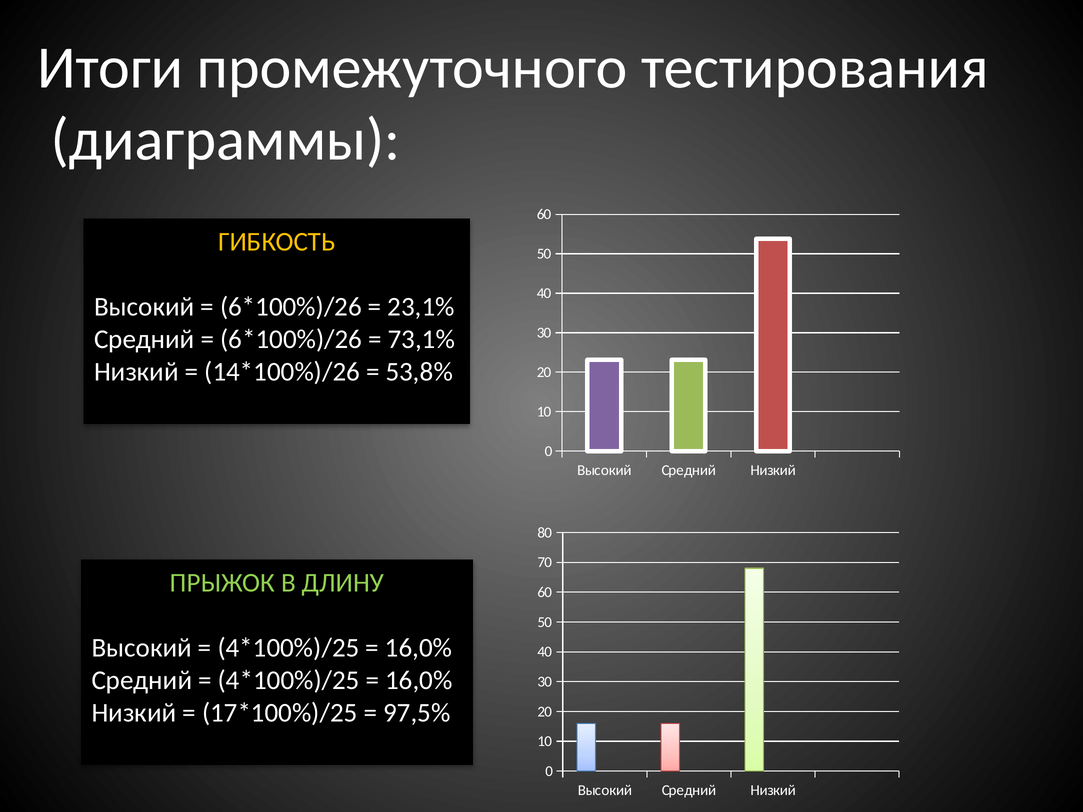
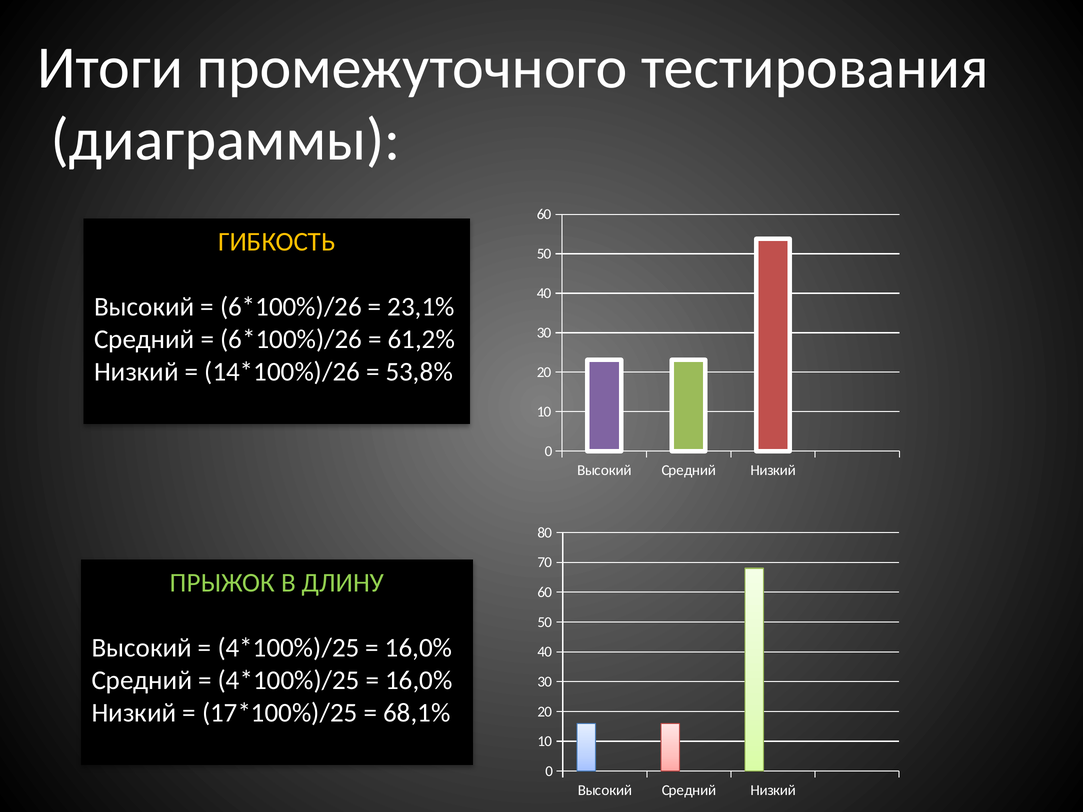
73,1%: 73,1% -> 61,2% (421, 339)
97,5%: 97,5% -> 68,1% (417, 713)
